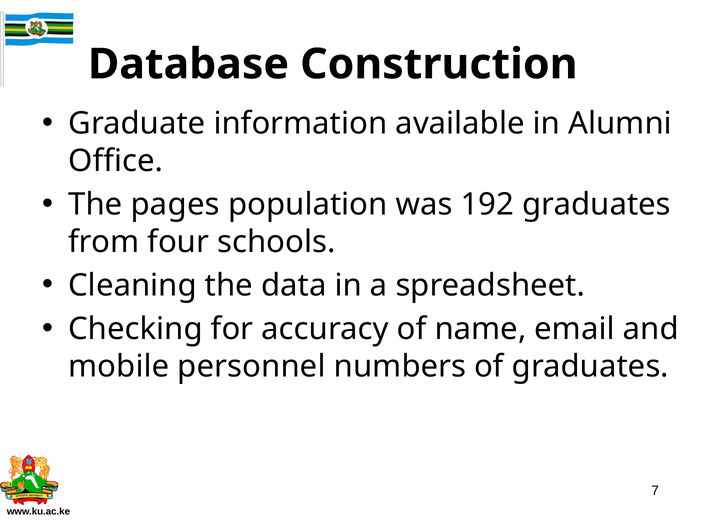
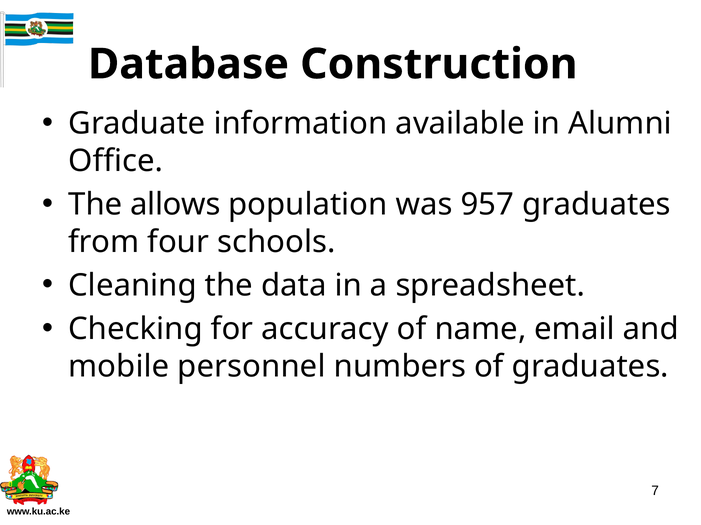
pages: pages -> allows (175, 205)
192: 192 -> 957 (487, 205)
